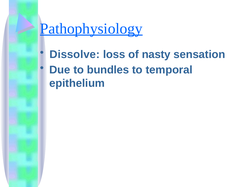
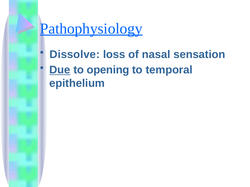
nasty: nasty -> nasal (156, 55)
Due underline: none -> present (60, 70)
bundles: bundles -> opening (108, 70)
